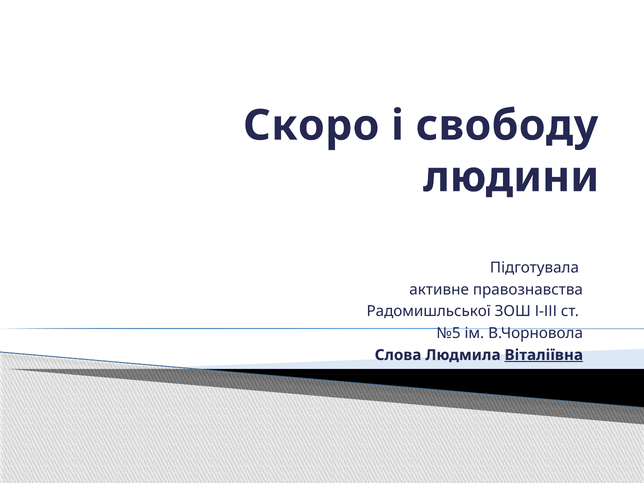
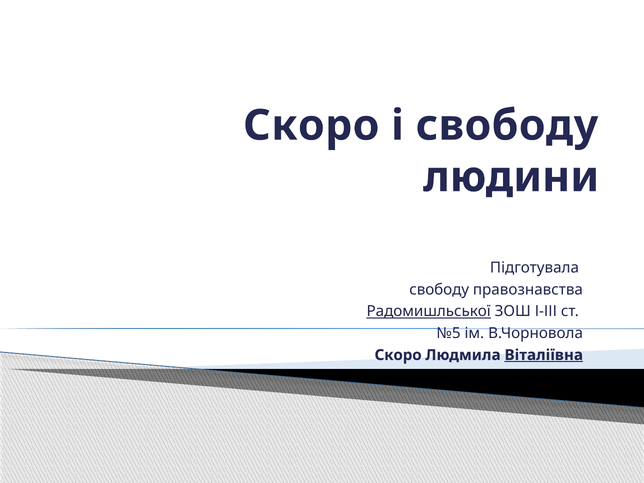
активне: активне -> свободу (439, 290)
Радомишльської underline: none -> present (429, 311)
Слова: Слова -> Скоро (398, 355)
